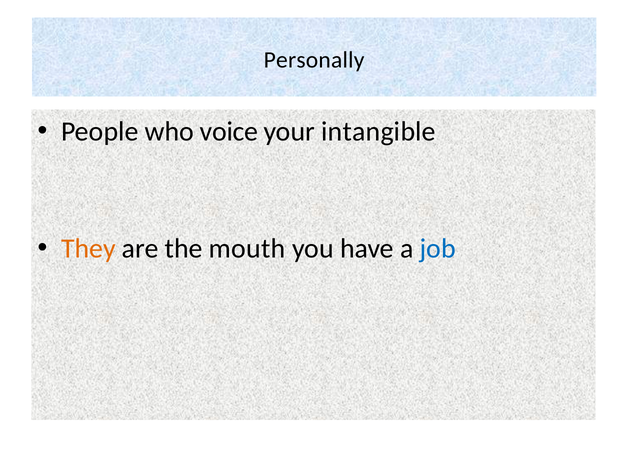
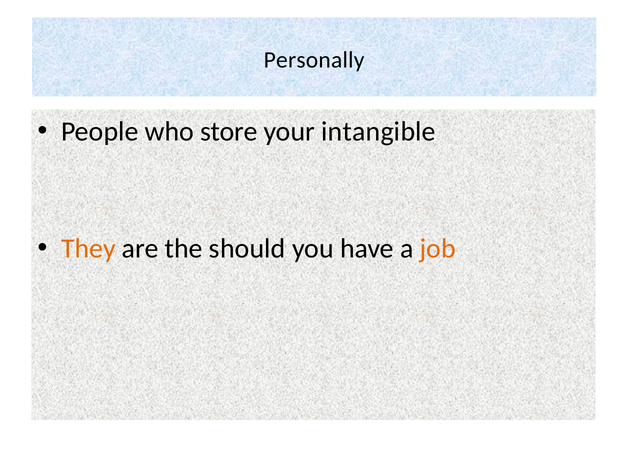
voice: voice -> store (229, 132)
mouth: mouth -> should (247, 249)
job colour: blue -> orange (438, 249)
